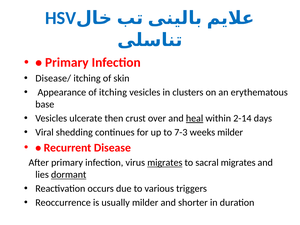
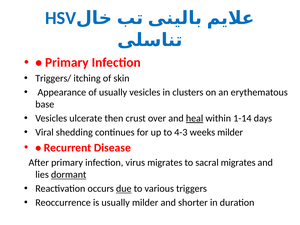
Disease/: Disease/ -> Triggers/ (53, 78)
of itching: itching -> usually (113, 92)
2-14: 2-14 -> 1-14 (242, 118)
7-3: 7-3 -> 4-3 (181, 132)
migrates underline: present -> none (165, 163)
due underline: none -> present (124, 189)
